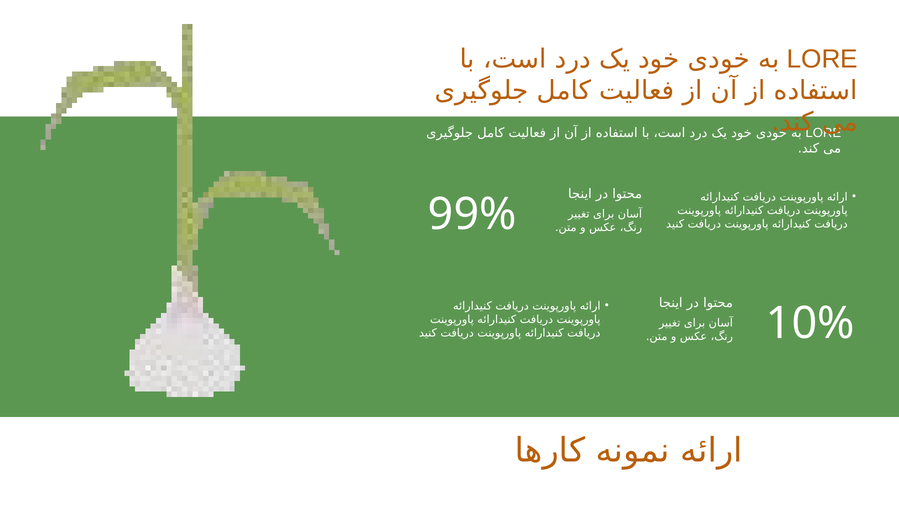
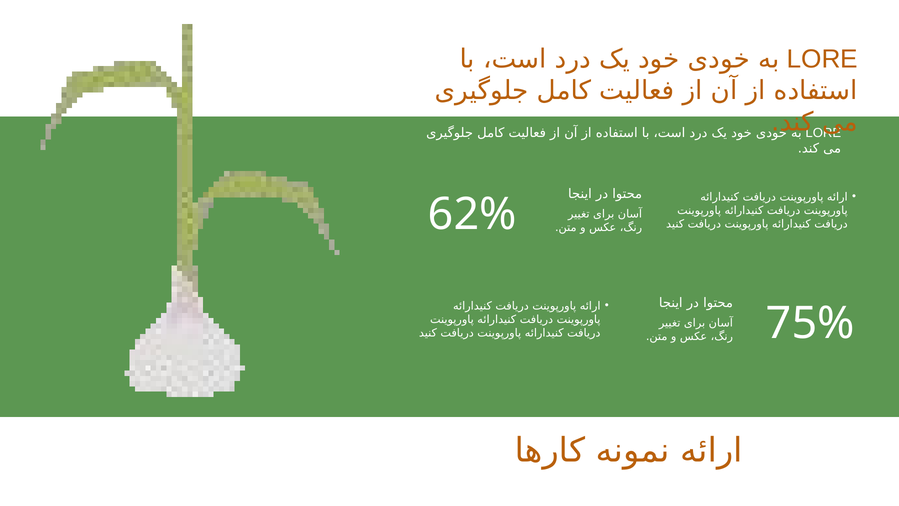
99%: 99% -> 62% (472, 214)
10%: 10% -> 75% (810, 323)
